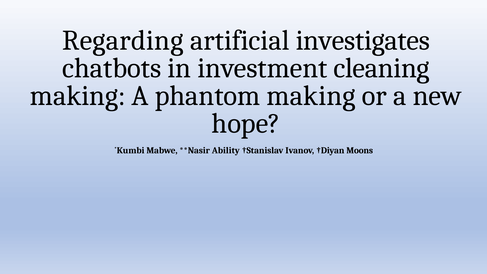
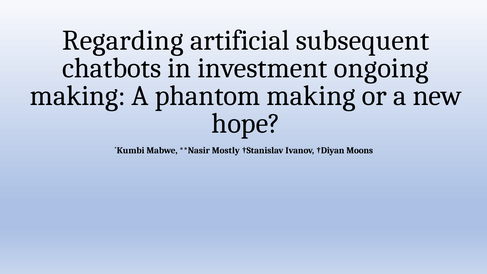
investigates: investigates -> subsequent (363, 41)
cleaning: cleaning -> ongoing (381, 68)
Ability: Ability -> Mostly (226, 151)
